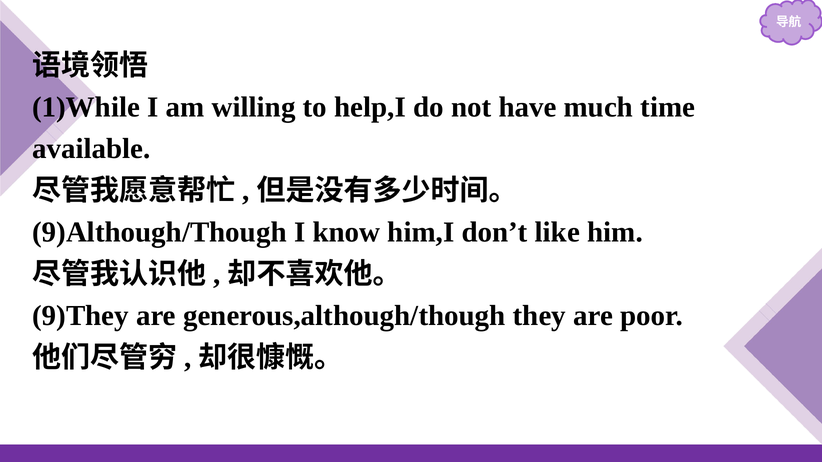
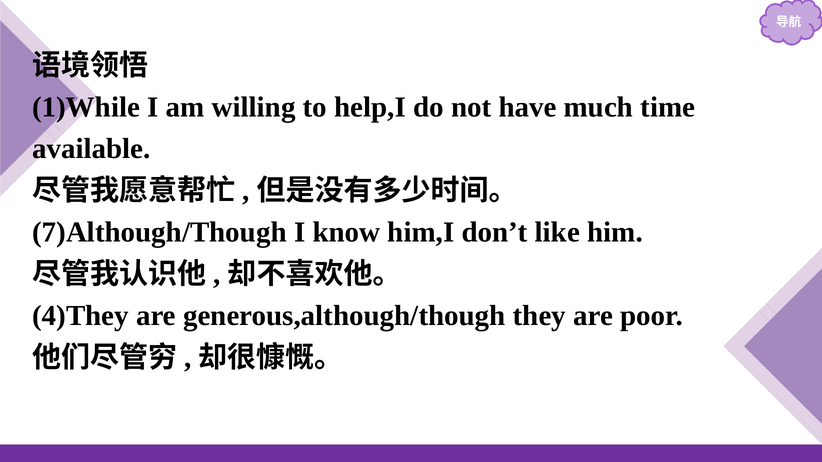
9)Although/Though: 9)Although/Though -> 7)Although/Though (159, 233)
9)They: 9)They -> 4)They (81, 316)
